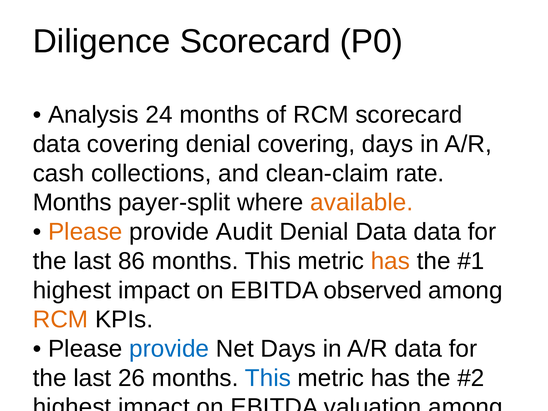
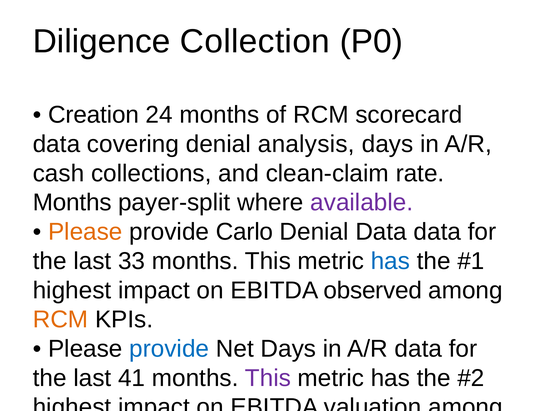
Diligence Scorecard: Scorecard -> Collection (255, 42)
Analysis: Analysis -> Creation (93, 115)
denial covering: covering -> analysis (306, 144)
available colour: orange -> purple (362, 203)
Audit: Audit -> Carlo (244, 232)
86: 86 -> 33 (132, 261)
has colour: orange -> blue (390, 261)
26: 26 -> 41 (132, 378)
This colour: blue -> purple (268, 378)
